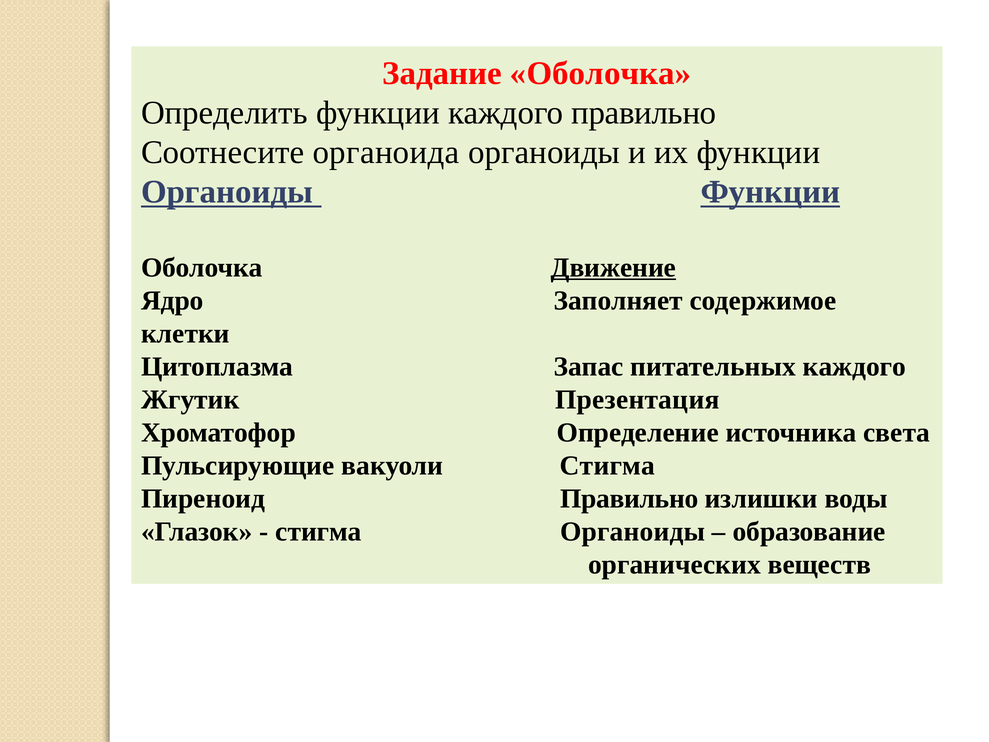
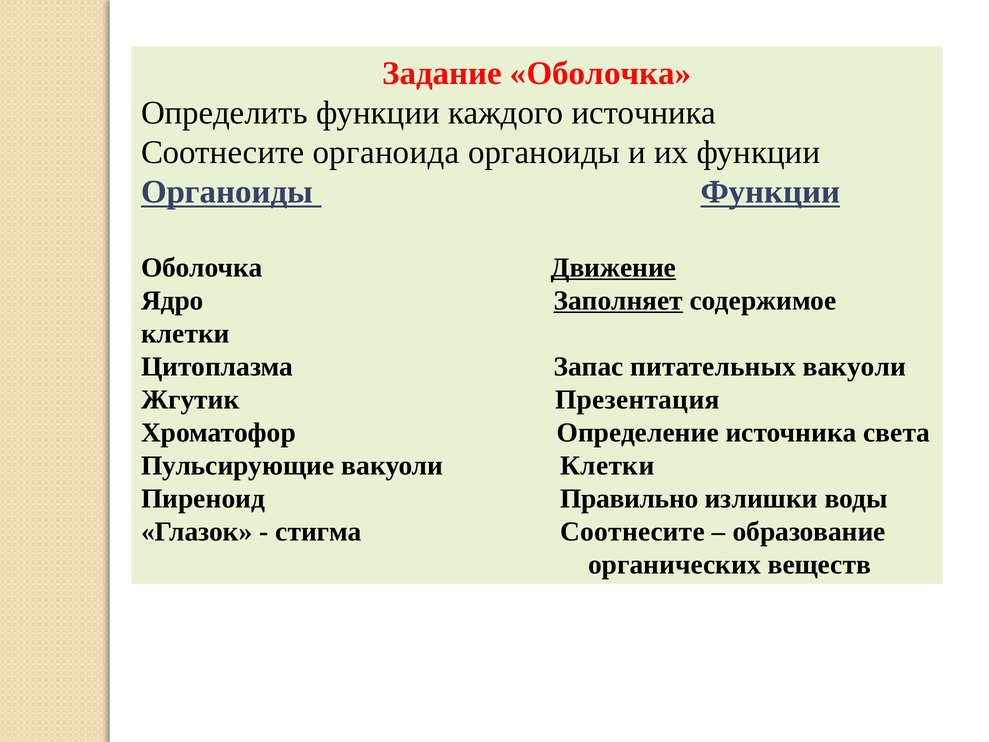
каждого правильно: правильно -> источника (644, 113)
Заполняет underline: none -> present (618, 300)
питательных каждого: каждого -> вакуоли (854, 366)
вакуоли Стигма: Стигма -> Клетки (607, 465)
стигма Органоиды: Органоиды -> Соотнесите (633, 531)
